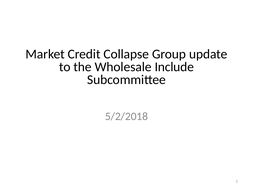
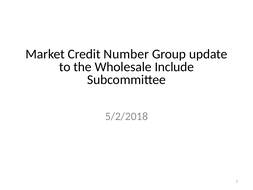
Collapse: Collapse -> Number (126, 54)
